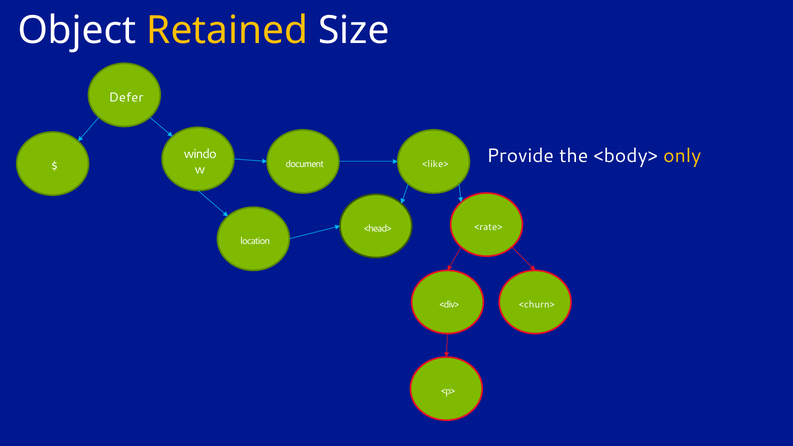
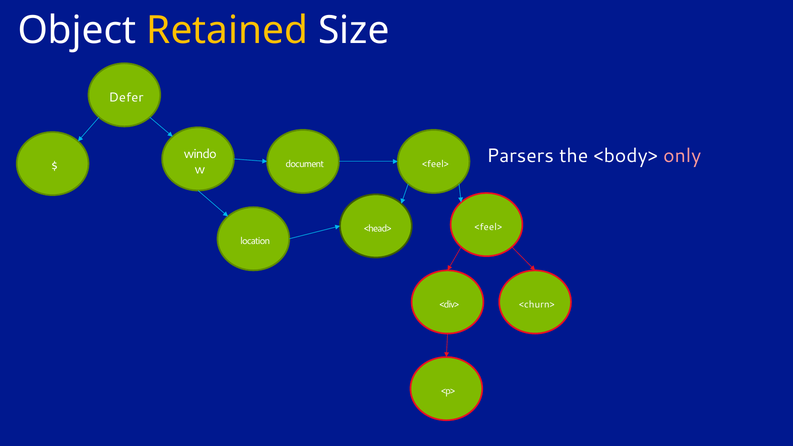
Provide: Provide -> Parsers (520, 156)
only colour: yellow -> pink (682, 156)
document <like>: <like> -> <feel> (435, 164)
<head> <rate>: <rate> -> <feel> (488, 227)
